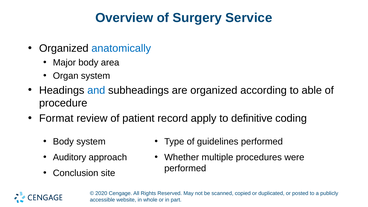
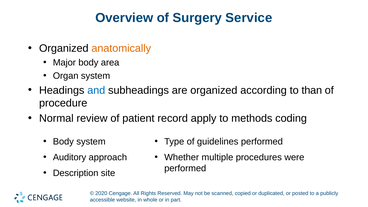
anatomically colour: blue -> orange (121, 48)
able: able -> than (312, 90)
Format: Format -> Normal (56, 118)
definitive: definitive -> methods (252, 118)
Conclusion: Conclusion -> Description (76, 173)
